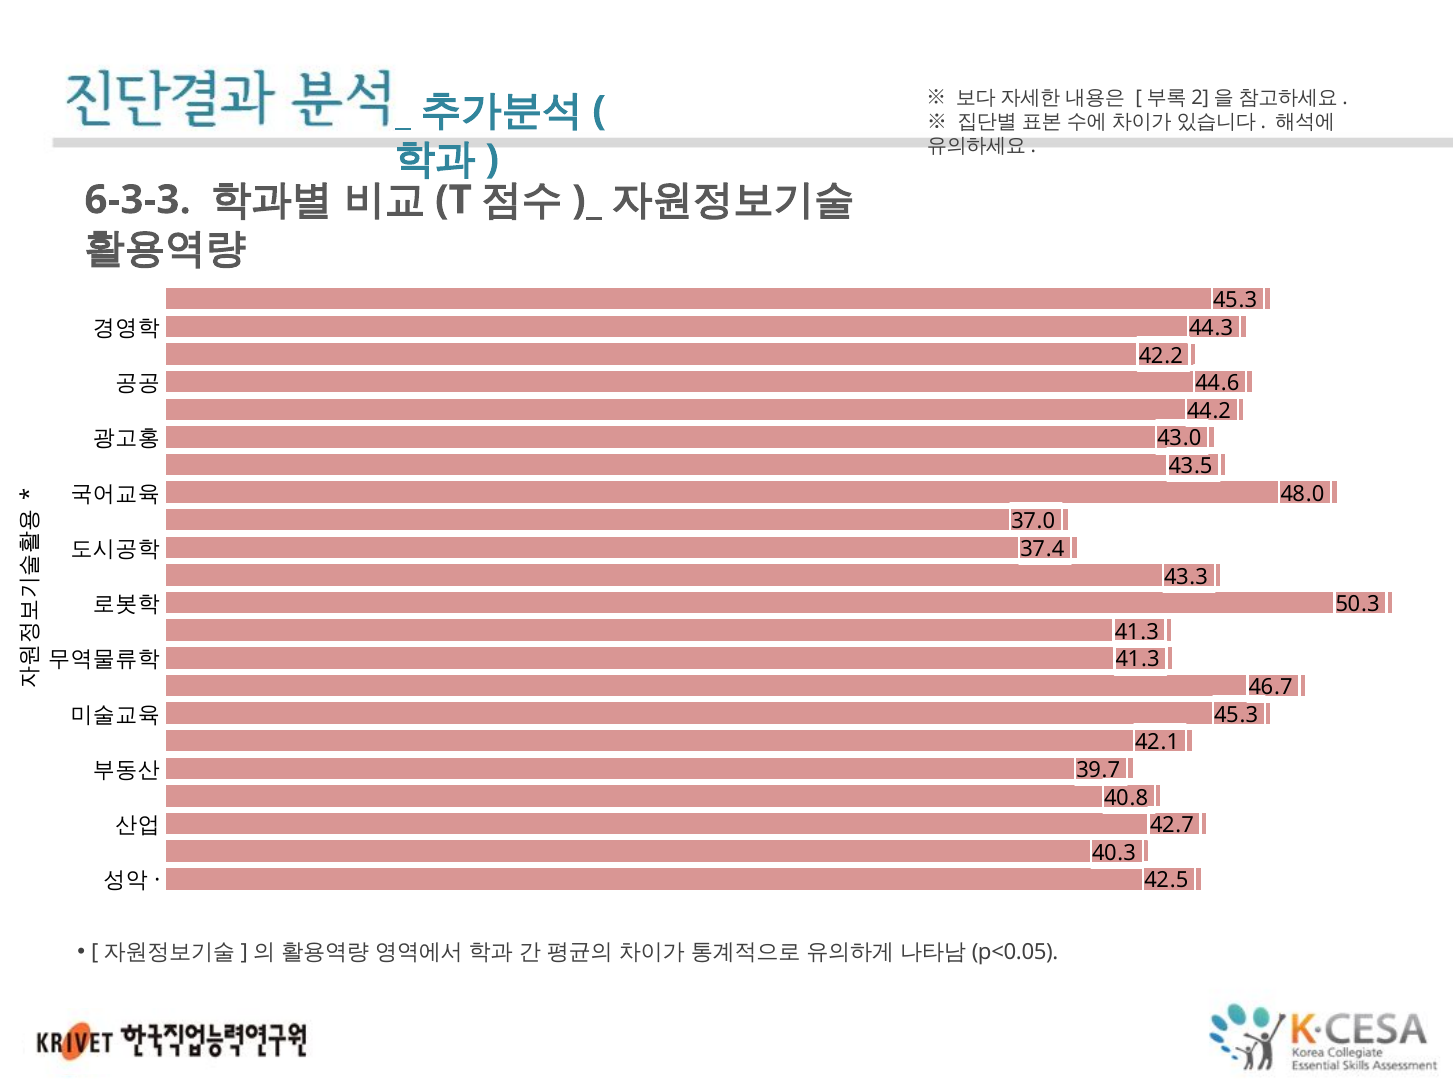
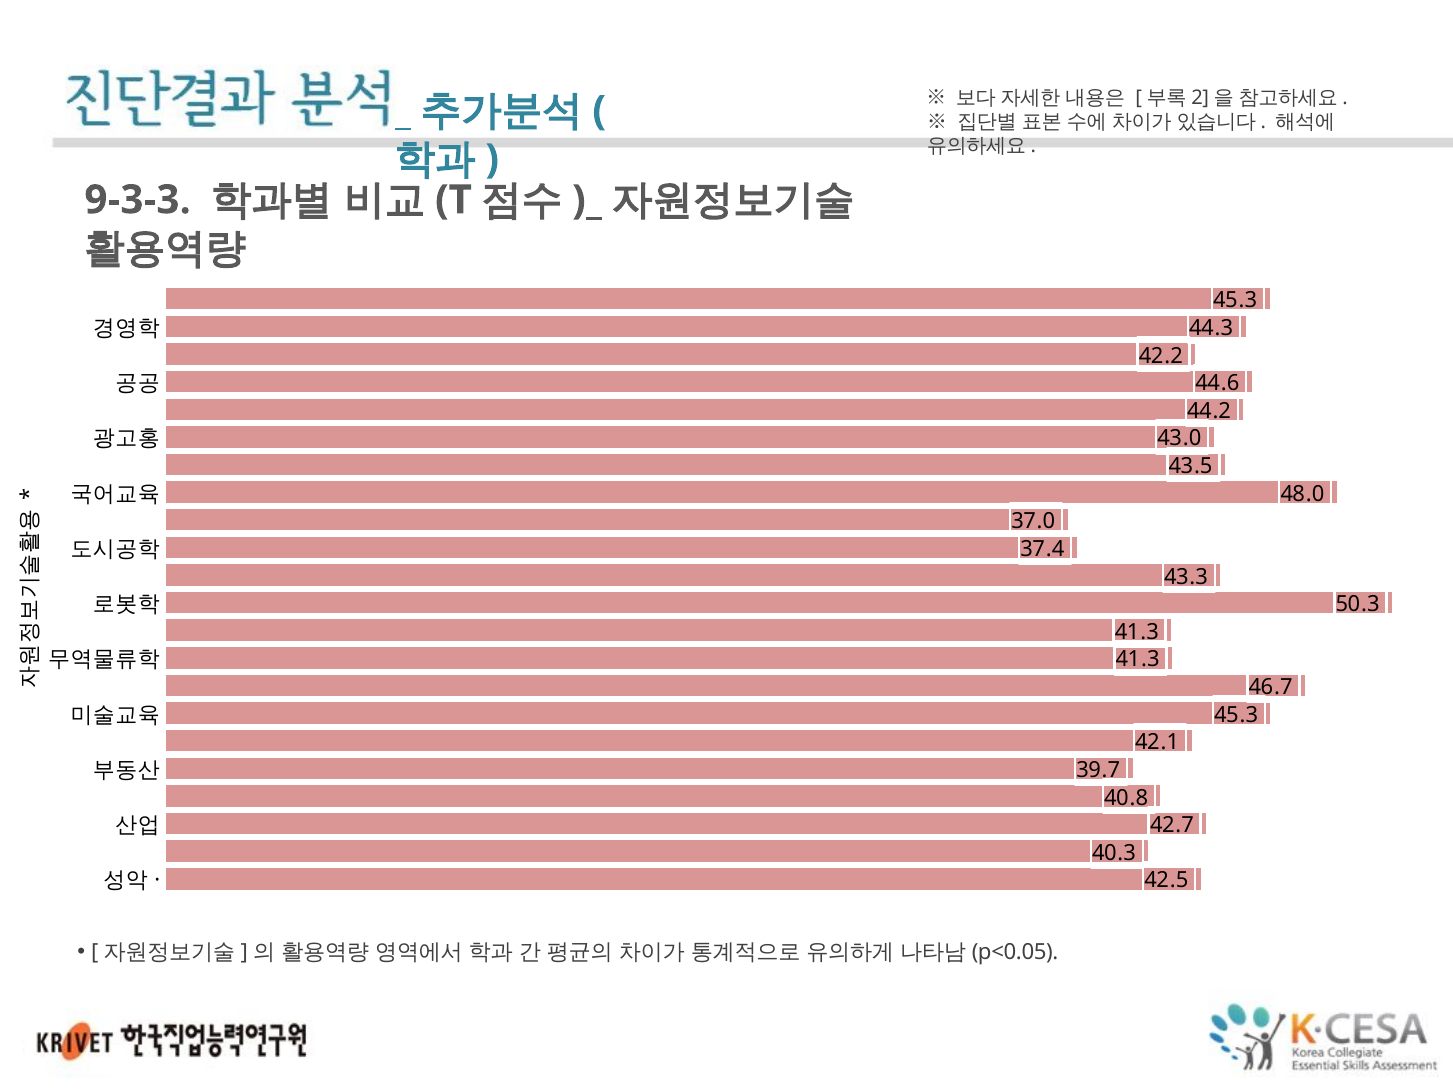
6-3-3: 6-3-3 -> 9-3-3 (138, 200)
